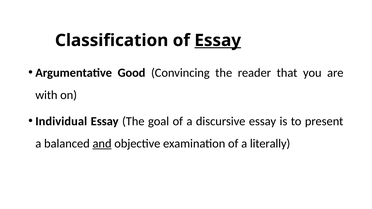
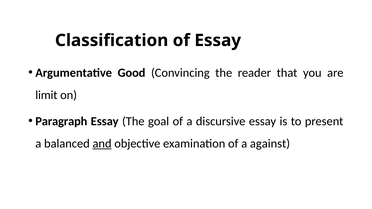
Essay underline: present -> none (218, 40)
with: with -> limit (46, 95)
Individual: Individual -> Paragraph (61, 121)
literally: literally -> against (270, 144)
